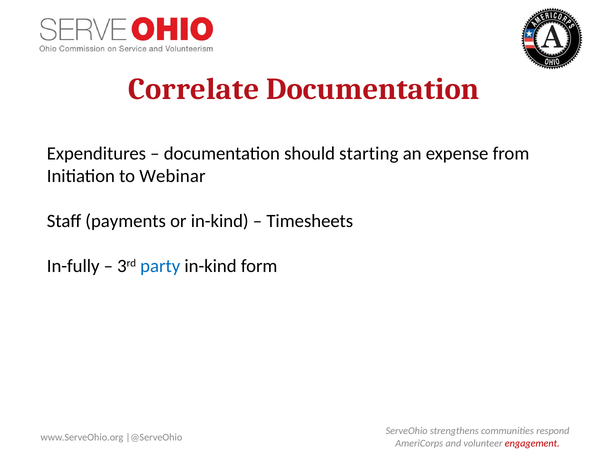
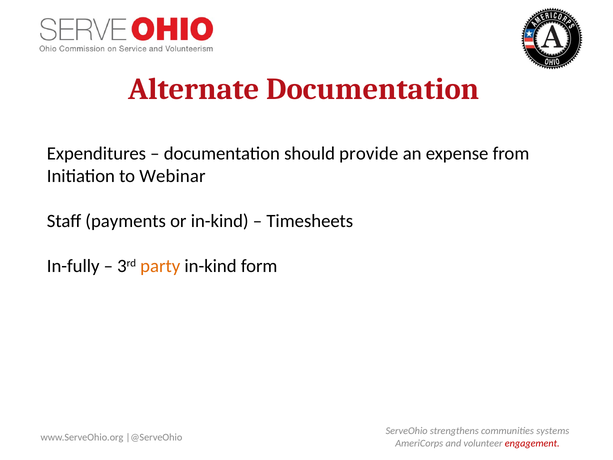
Correlate: Correlate -> Alternate (194, 89)
starting: starting -> provide (369, 153)
party colour: blue -> orange (160, 266)
respond: respond -> systems (553, 431)
